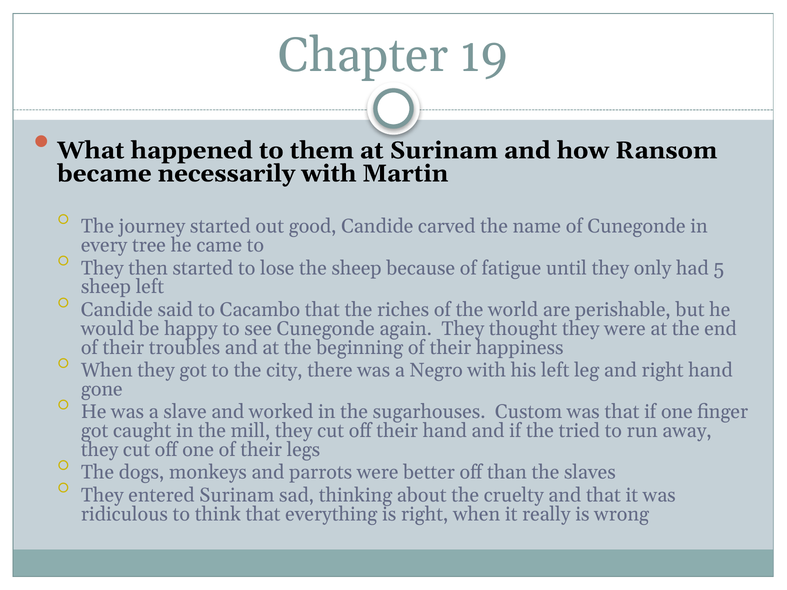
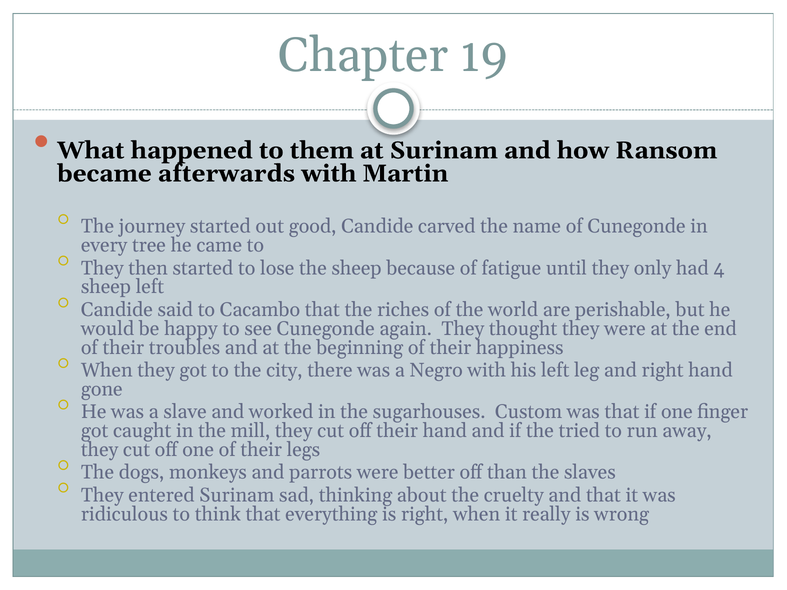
necessarily: necessarily -> afterwards (226, 174)
5: 5 -> 4 (719, 268)
